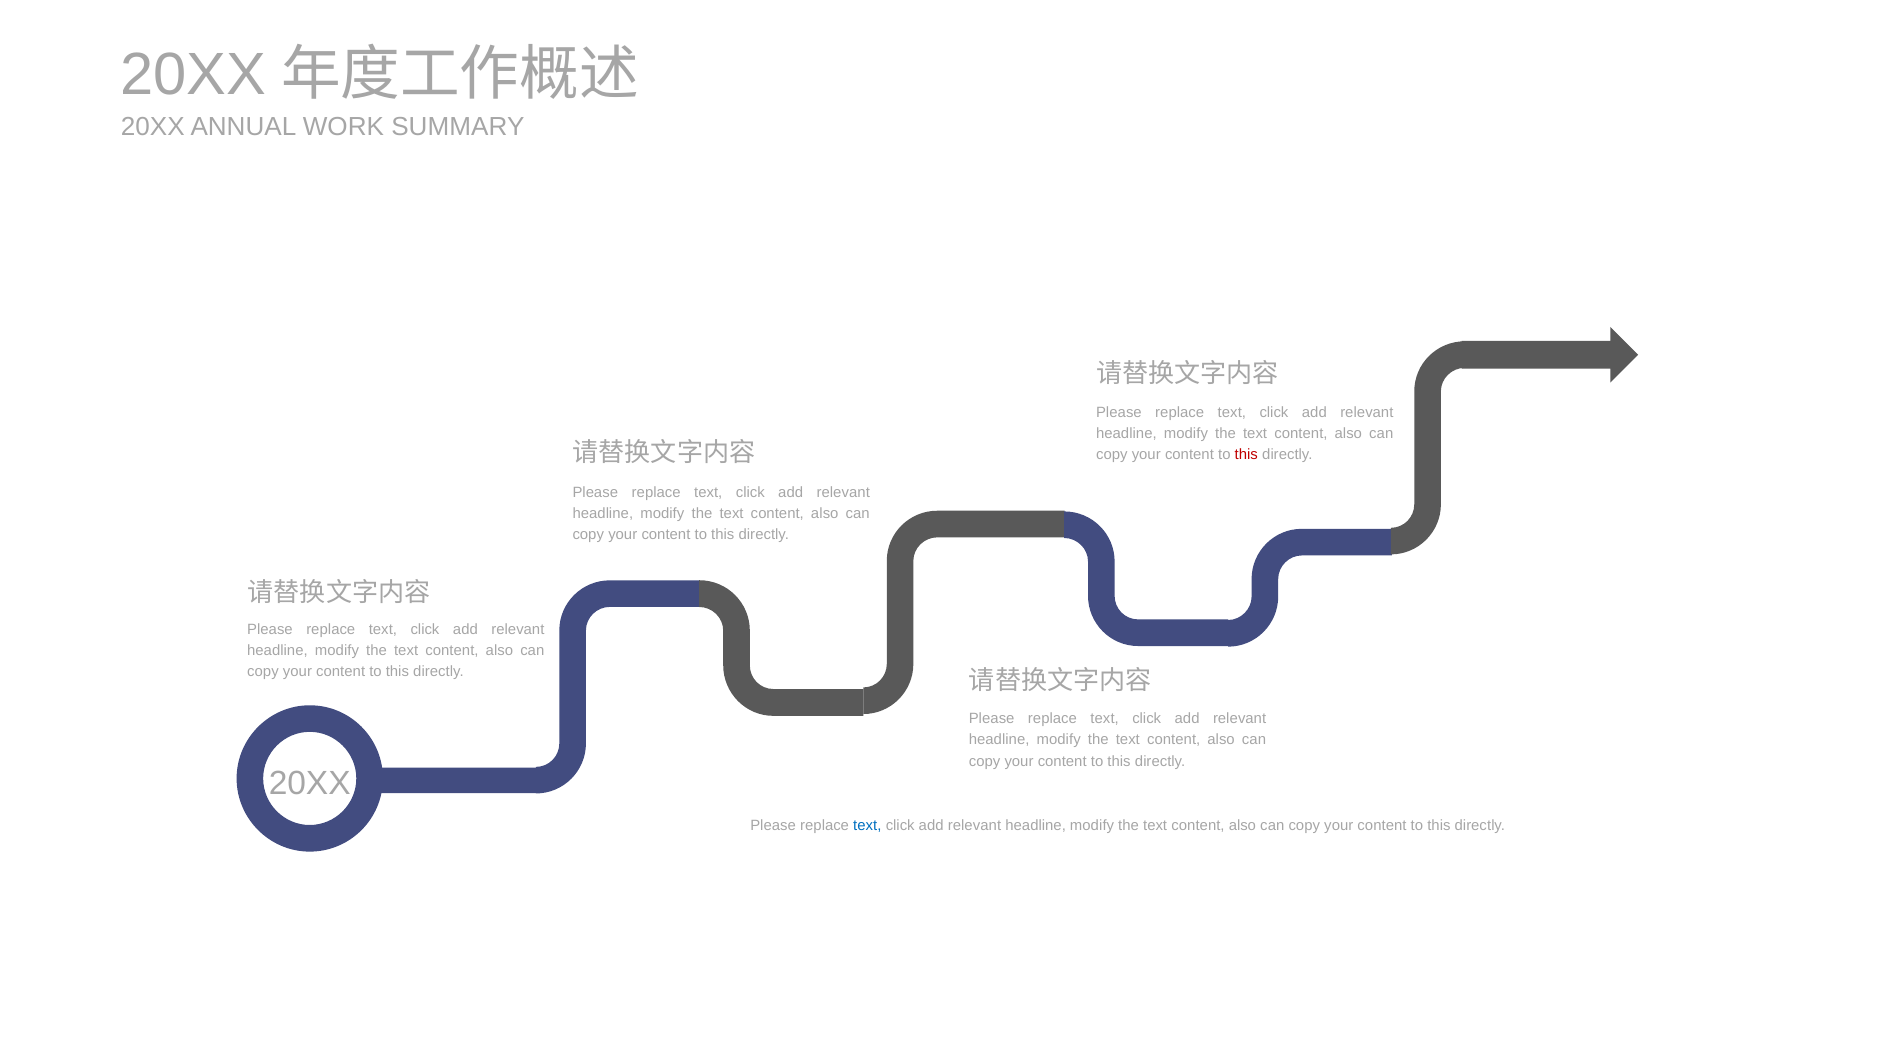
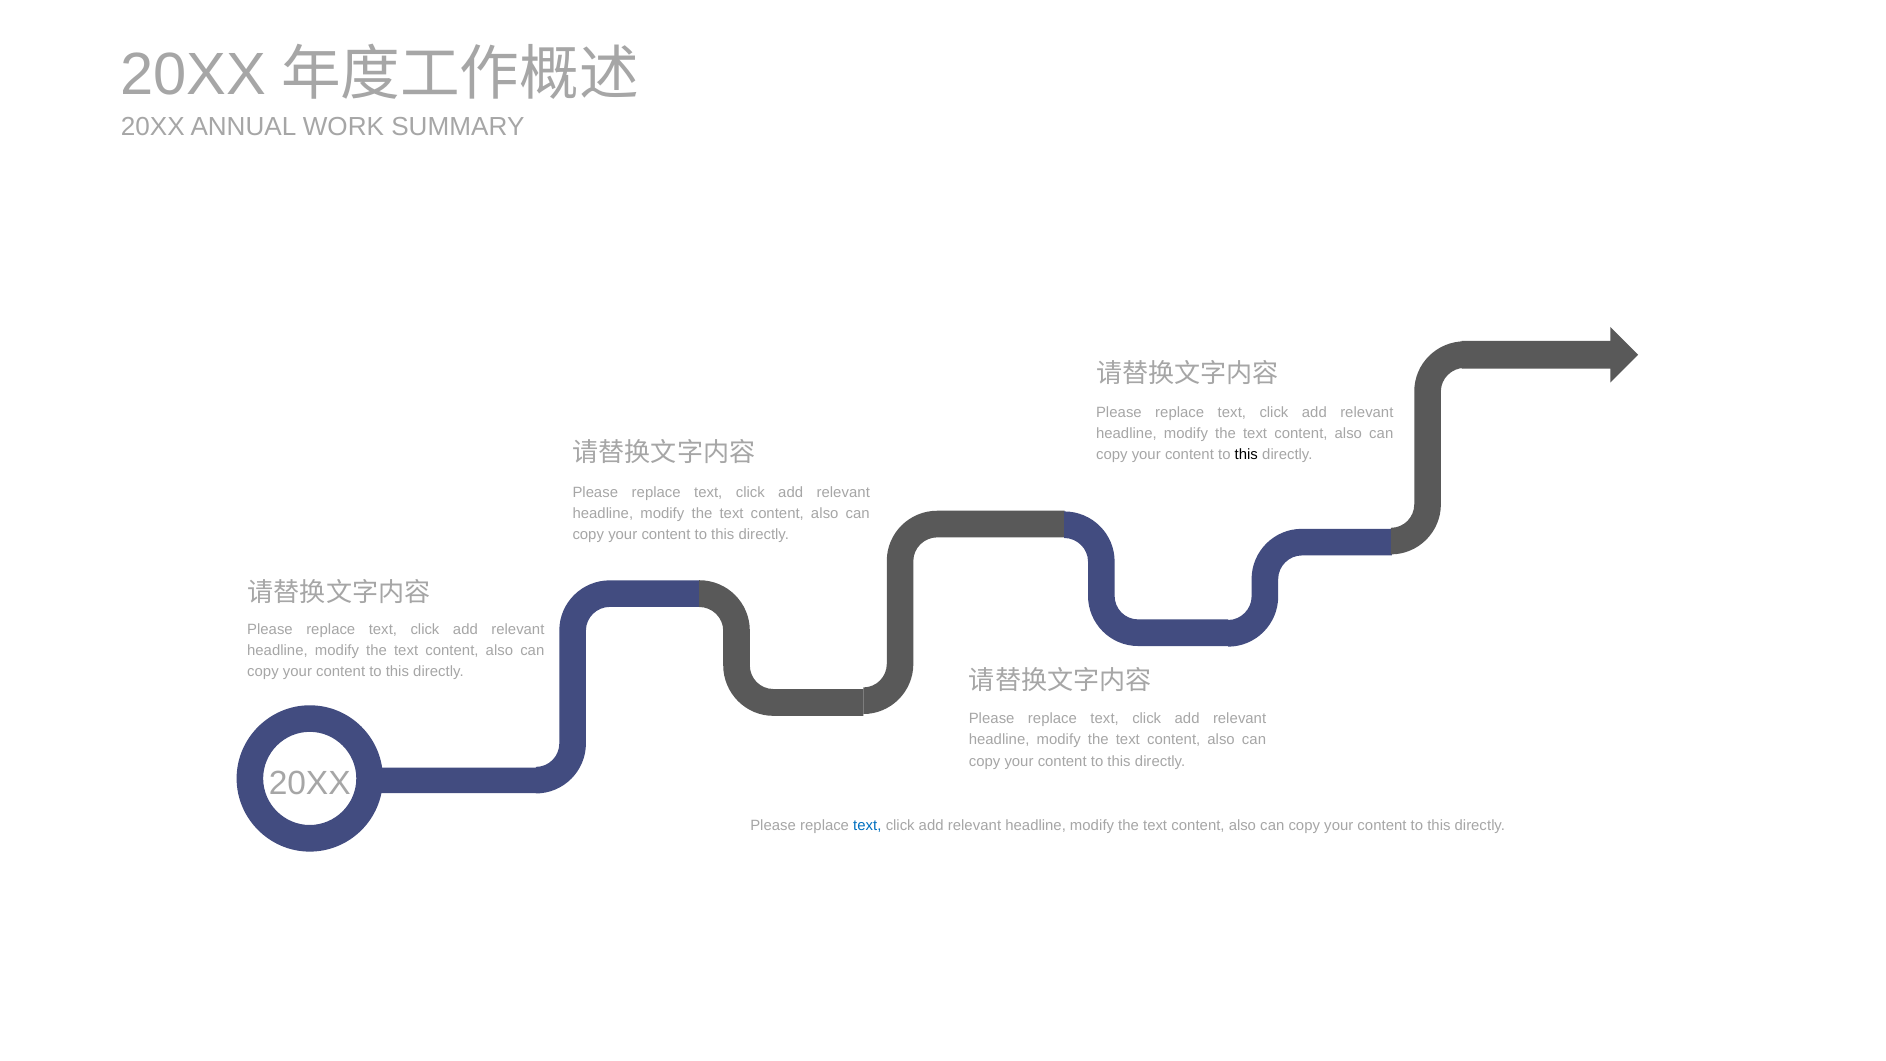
this colour: red -> black (1246, 455)
